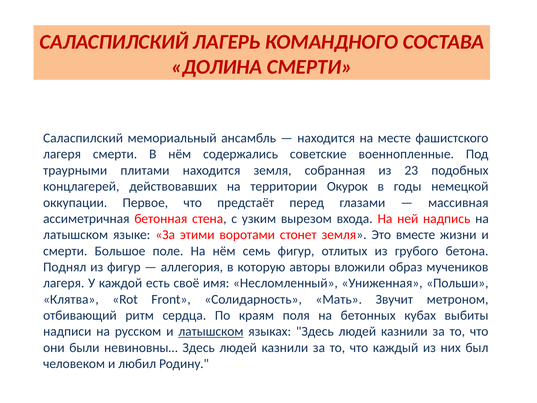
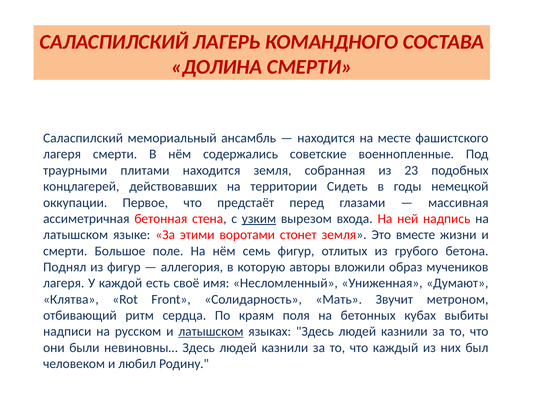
Окурок: Окурок -> Сидеть (347, 186)
узким underline: none -> present (259, 219)
Польши: Польши -> Думают (457, 283)
